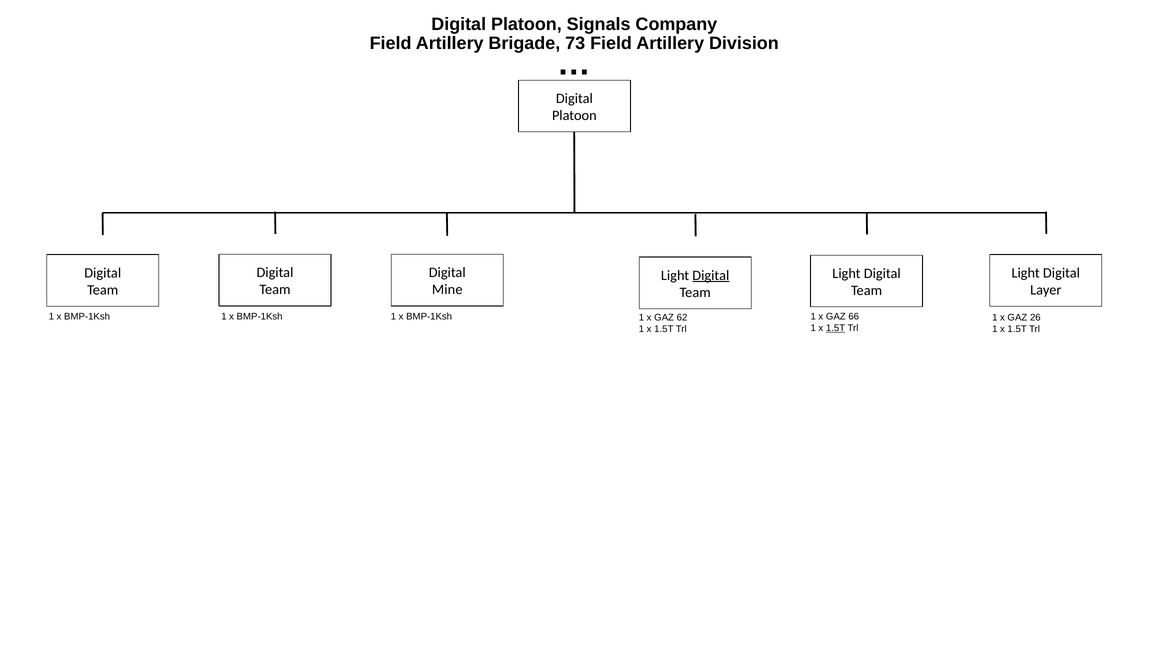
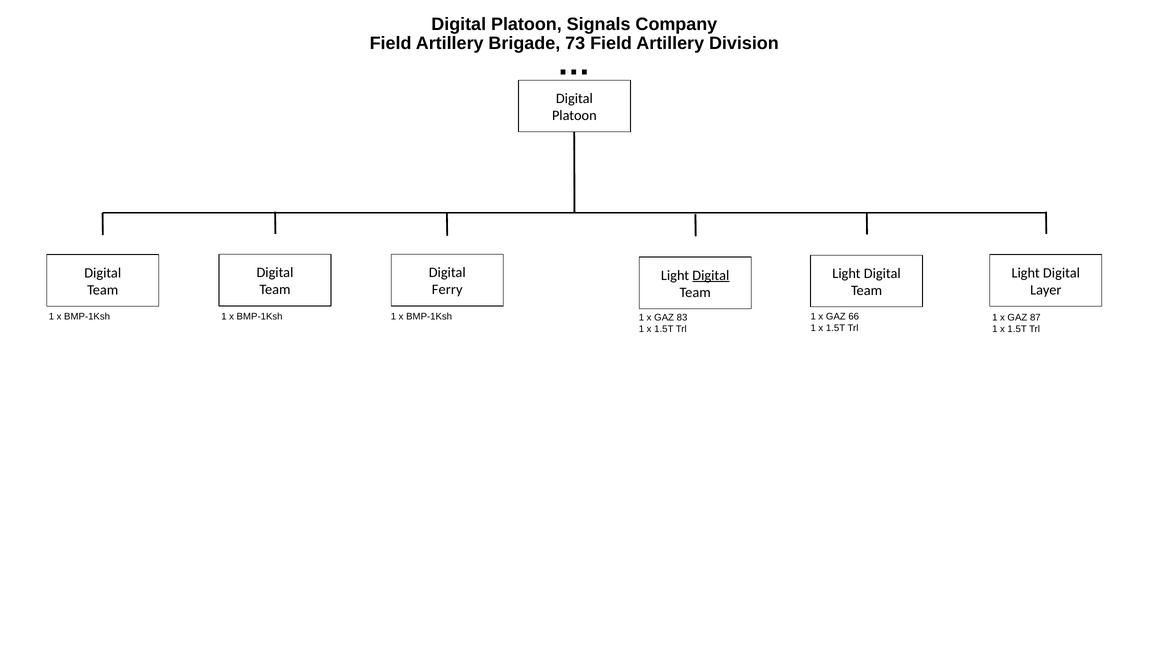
Mine: Mine -> Ferry (447, 290)
62: 62 -> 83 (682, 318)
26: 26 -> 87 (1035, 318)
1.5T underline: present -> none (836, 328)
